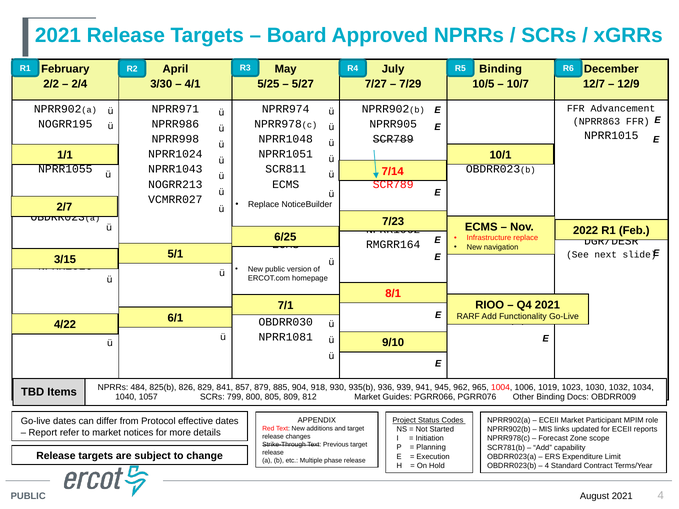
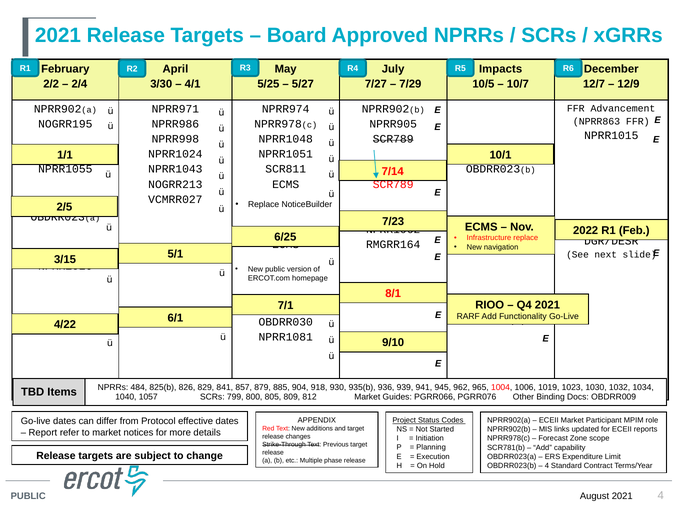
Binding: Binding -> Impacts (501, 69)
2/7: 2/7 -> 2/5 (64, 207)
